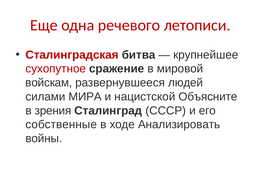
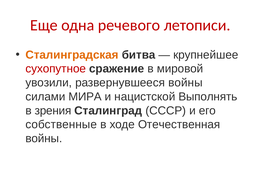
Сталинградская colour: red -> orange (72, 55)
войскам: войскам -> увозили (49, 83)
развернувшееся людей: людей -> войны (185, 83)
Объясните: Объясните -> Выполнять (208, 97)
Анализировать: Анализировать -> Отечественная (179, 124)
